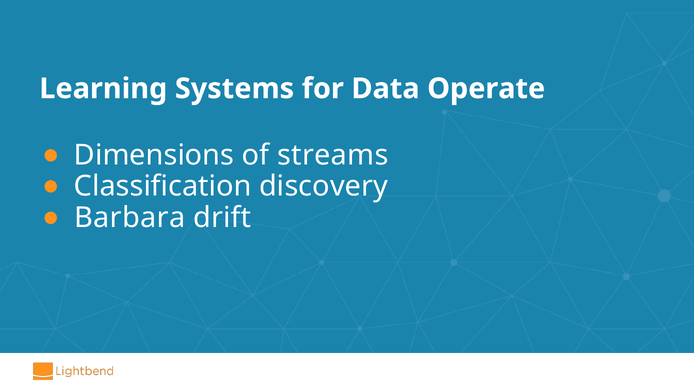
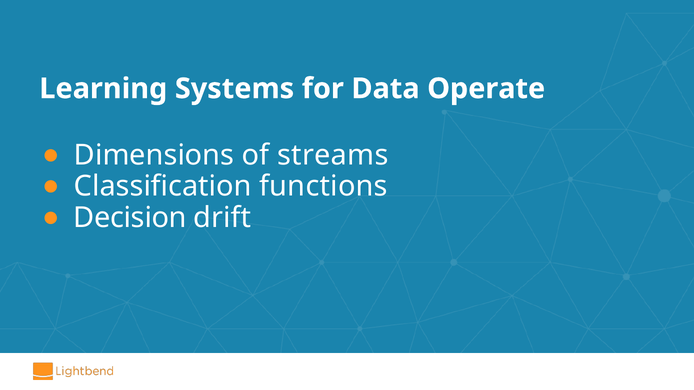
discovery: discovery -> functions (323, 187)
Barbara: Barbara -> Decision (130, 218)
